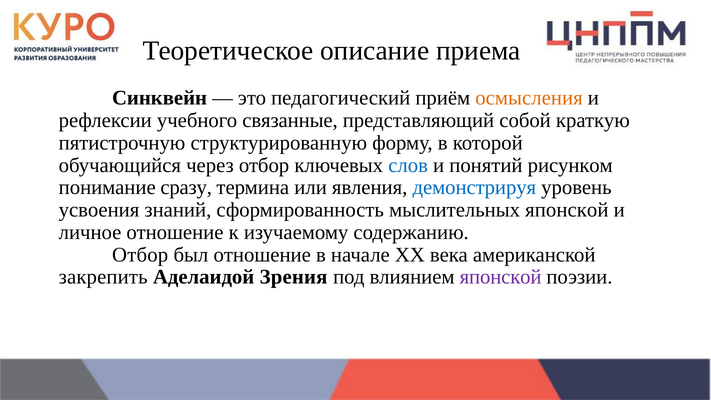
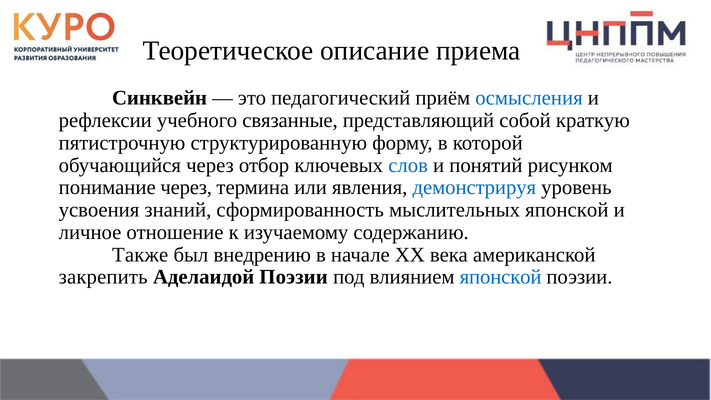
осмысления colour: orange -> blue (529, 98)
понимание сразу: сразу -> через (186, 188)
Отбор: Отбор -> Также (140, 255)
был отношение: отношение -> внедрению (262, 255)
Аделаидой Зрения: Зрения -> Поэзии (294, 277)
японской colour: purple -> blue (501, 277)
